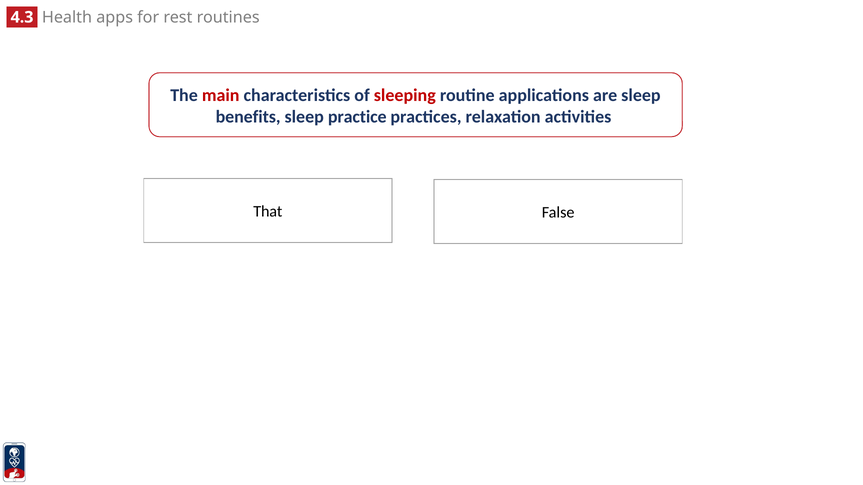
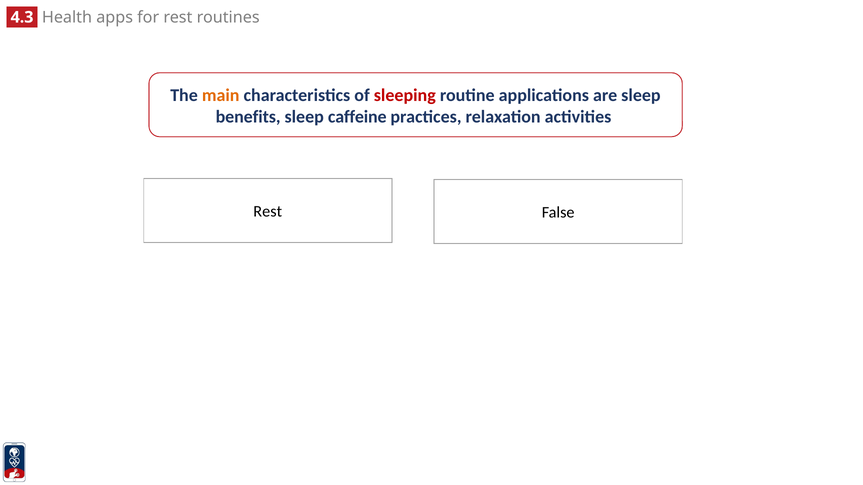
main colour: red -> orange (221, 95)
practice: practice -> caffeine (357, 117)
That: That -> Rest (268, 212)
